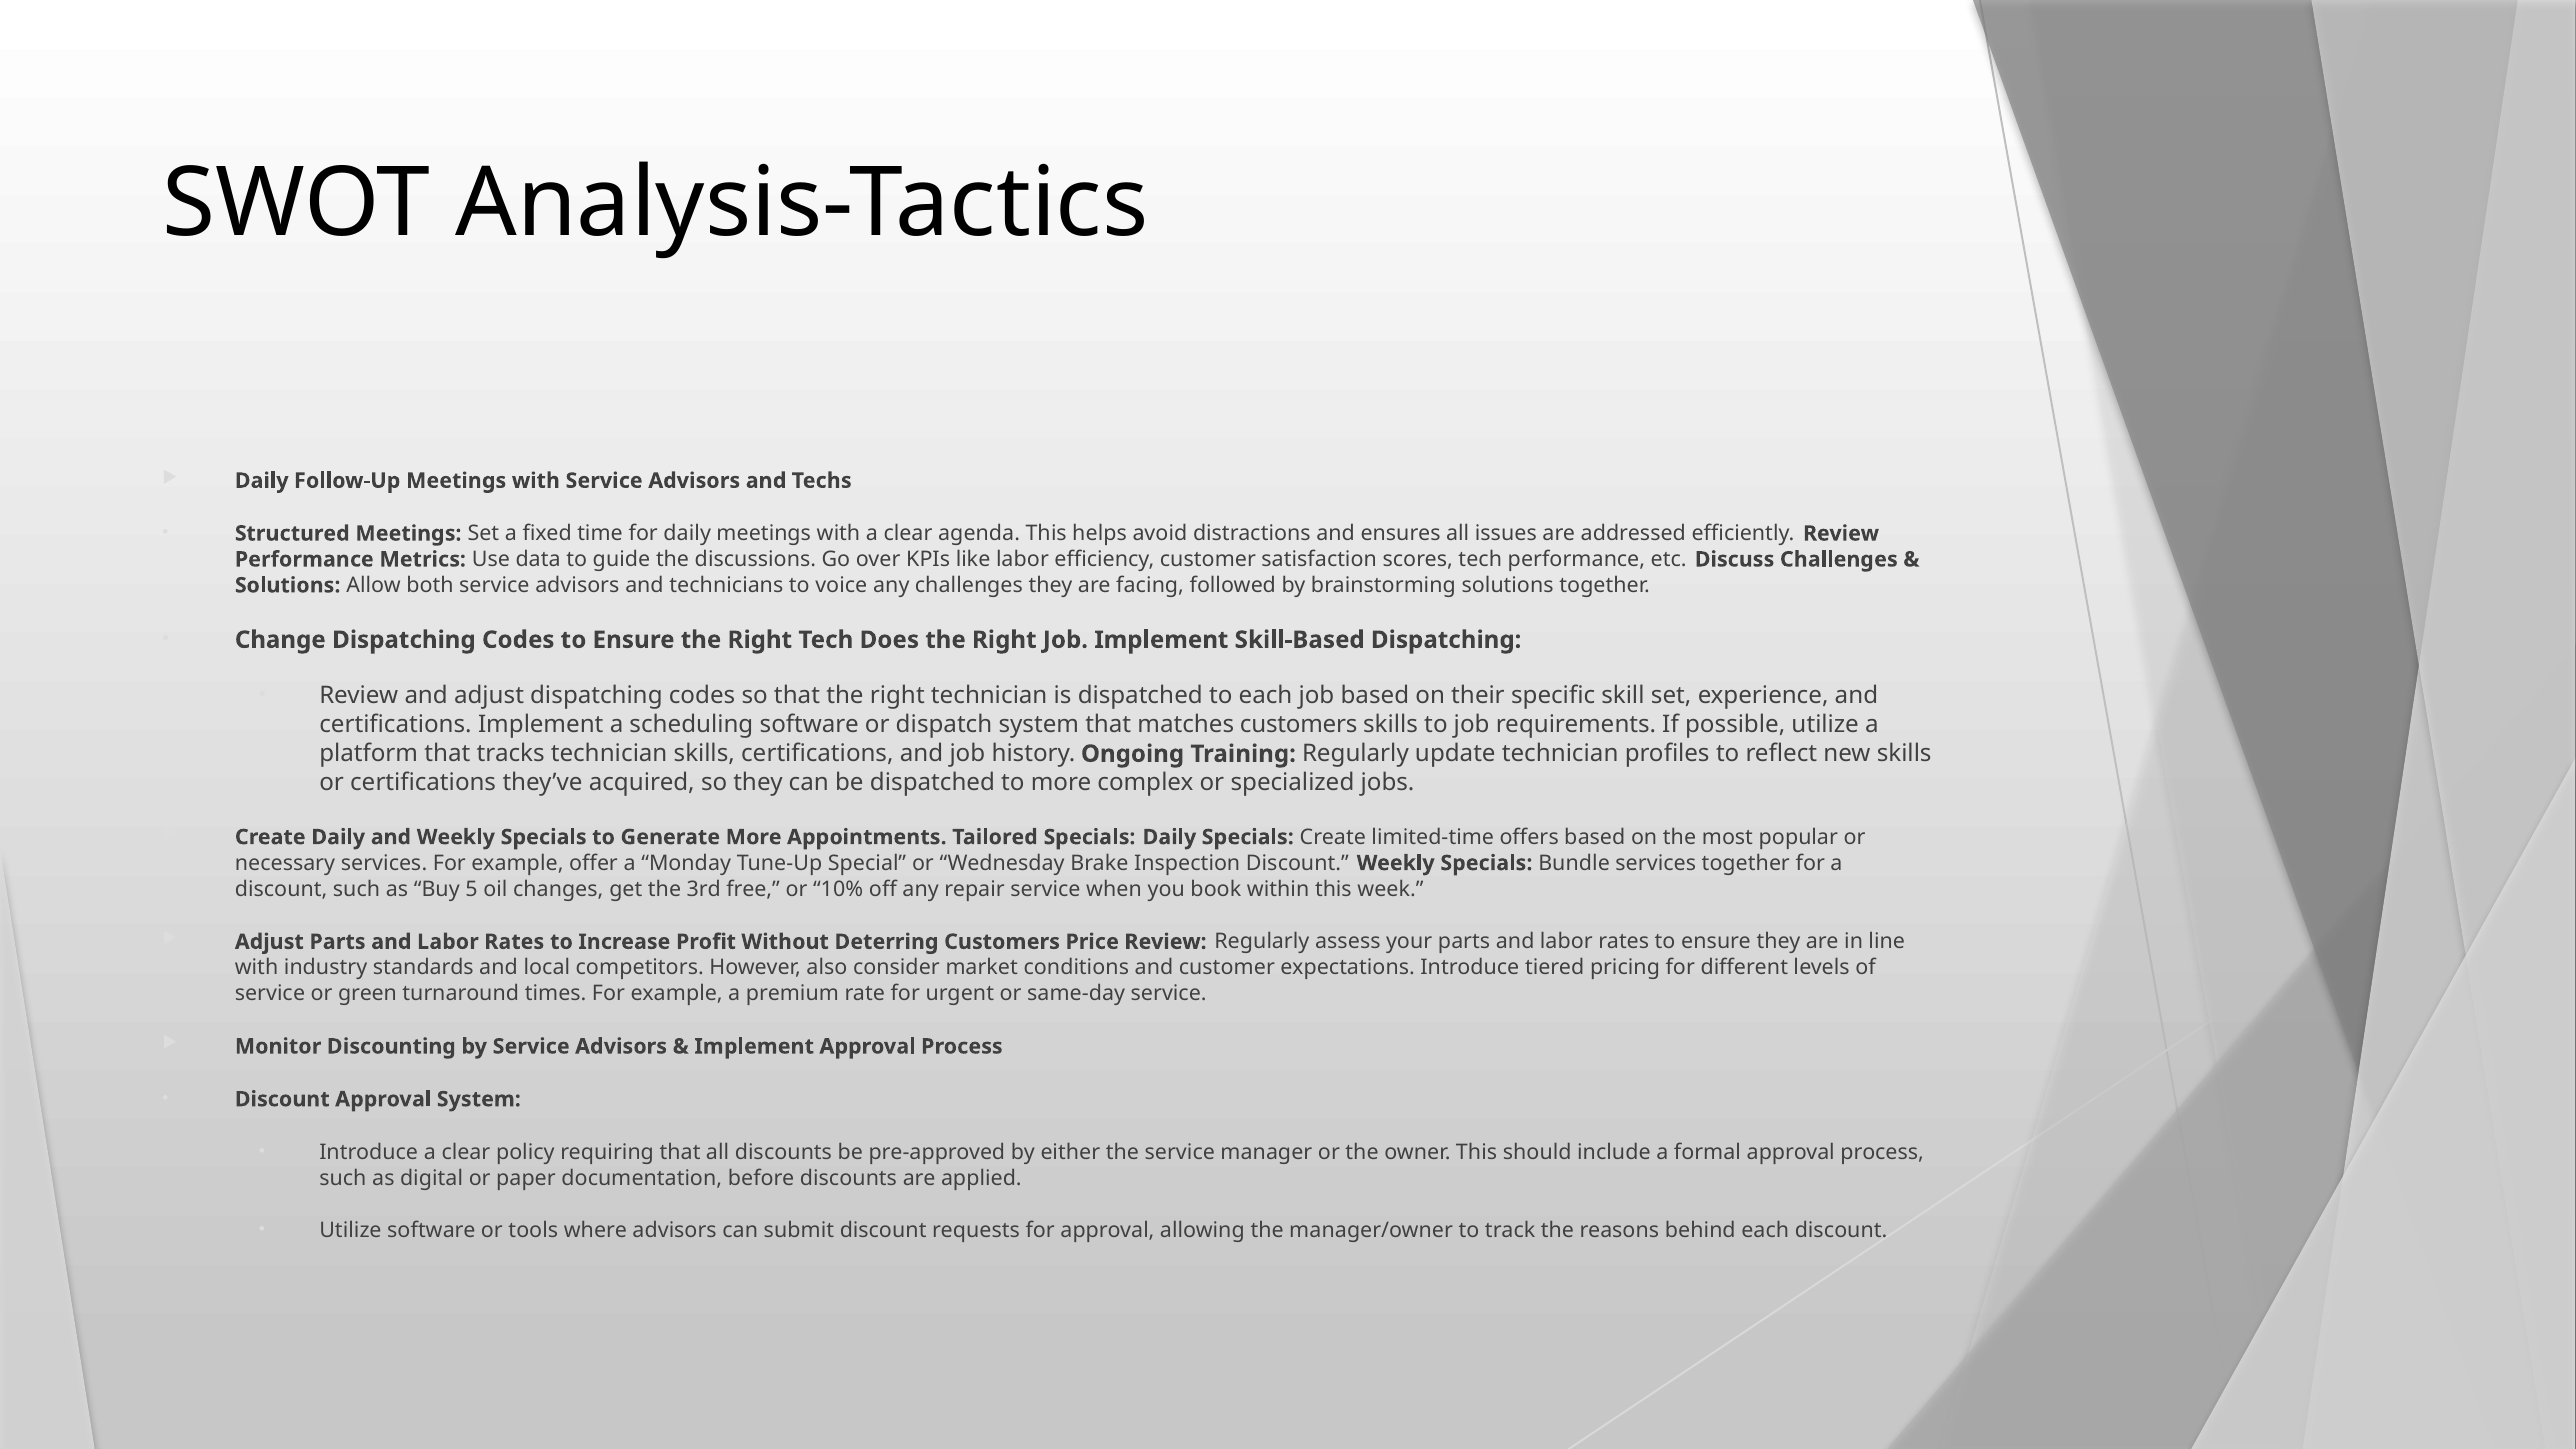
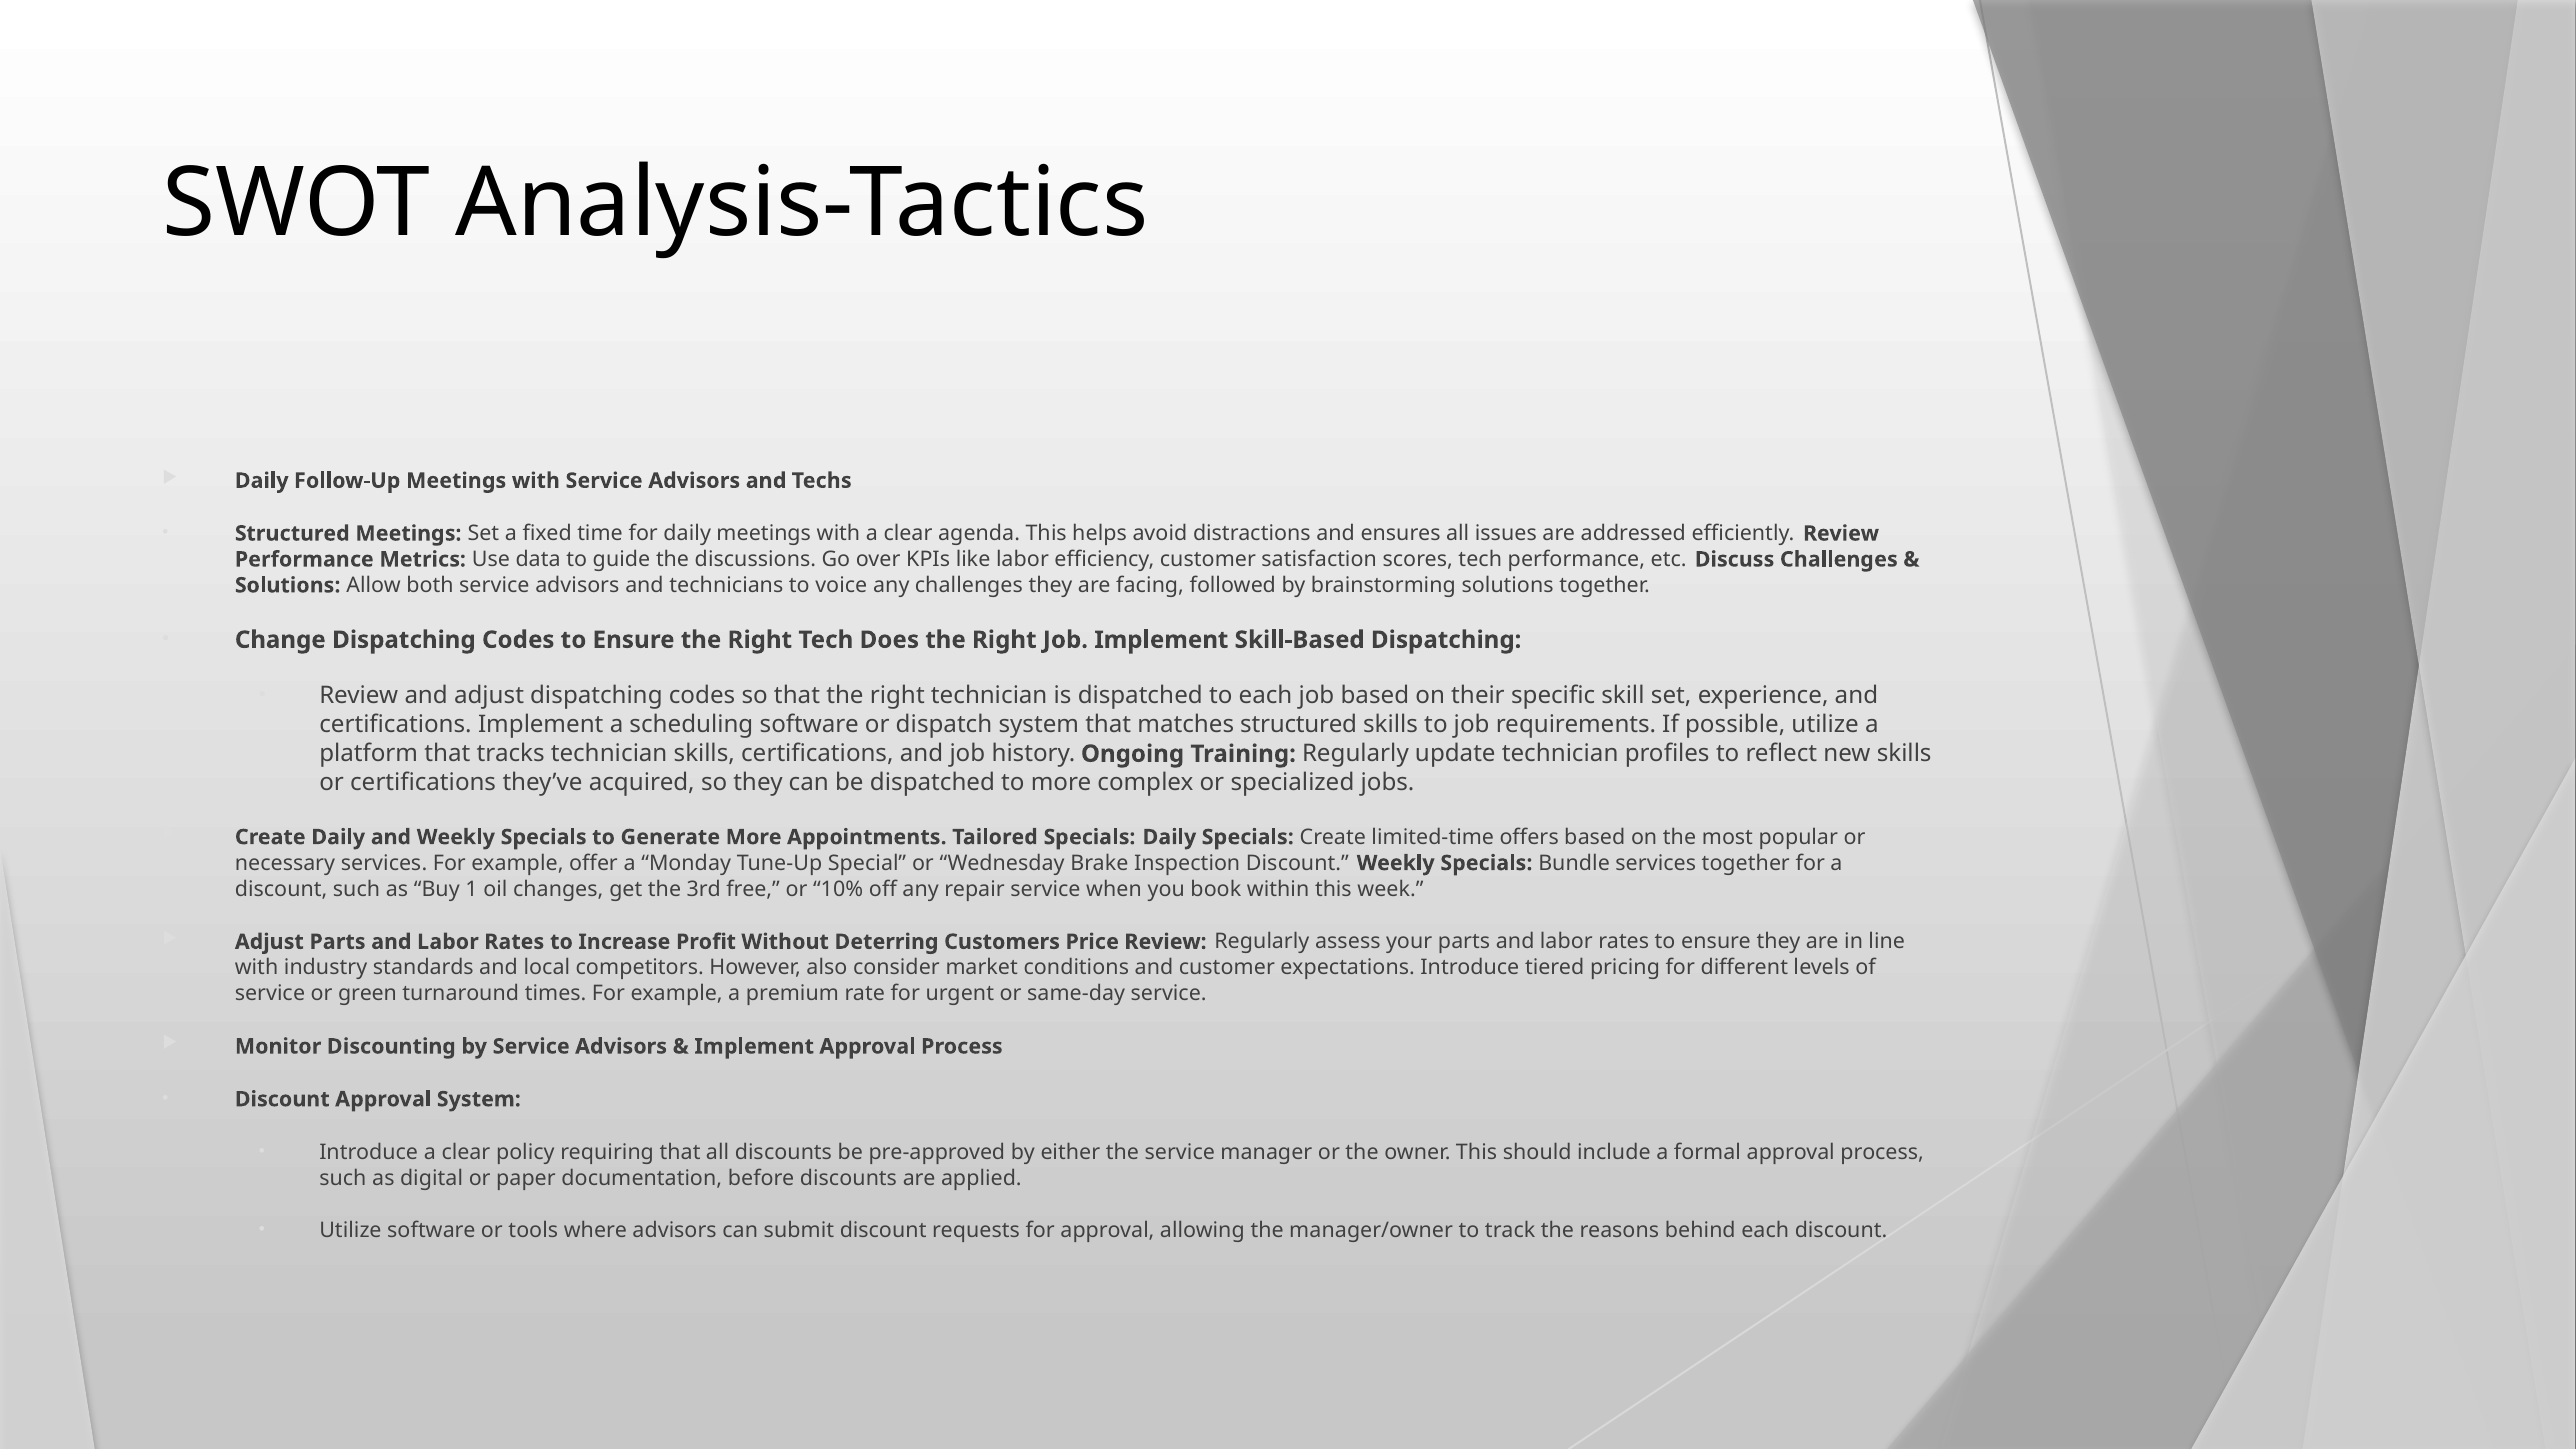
matches customers: customers -> structured (1299, 725)
5: 5 -> 1 (471, 889)
